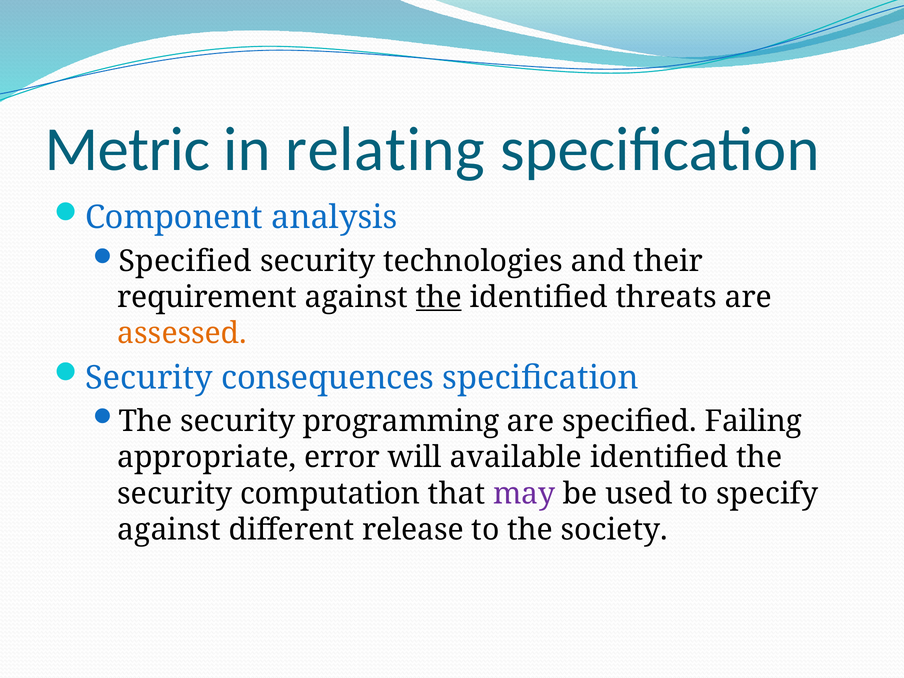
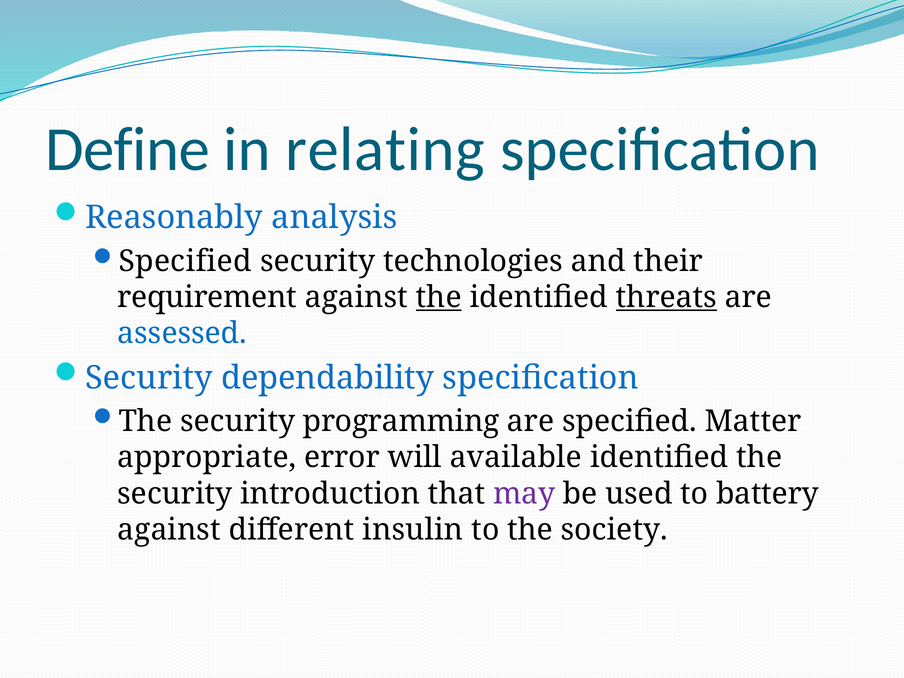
Metric: Metric -> Define (128, 149)
Component: Component -> Reasonably (174, 218)
threats underline: none -> present (666, 297)
assessed colour: orange -> blue (182, 333)
consequences: consequences -> dependability (328, 378)
Failing: Failing -> Matter (753, 421)
computation: computation -> introduction (330, 494)
specify: specify -> battery (767, 494)
release: release -> insulin (413, 530)
